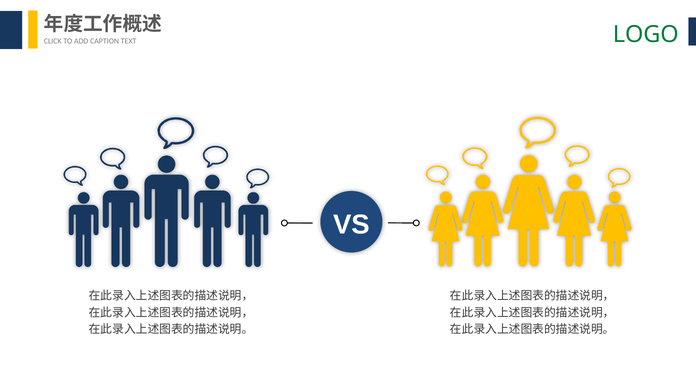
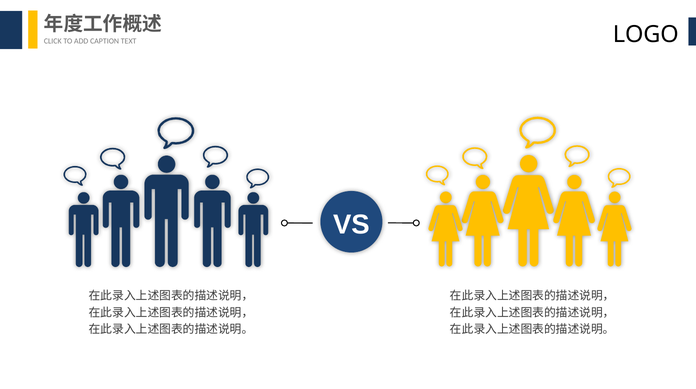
LOGO colour: green -> black (646, 34)
